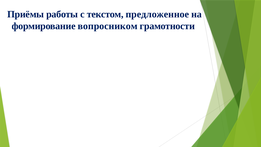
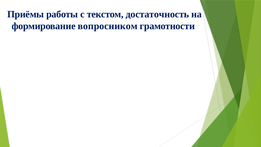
предложенное: предложенное -> достаточность (157, 14)
